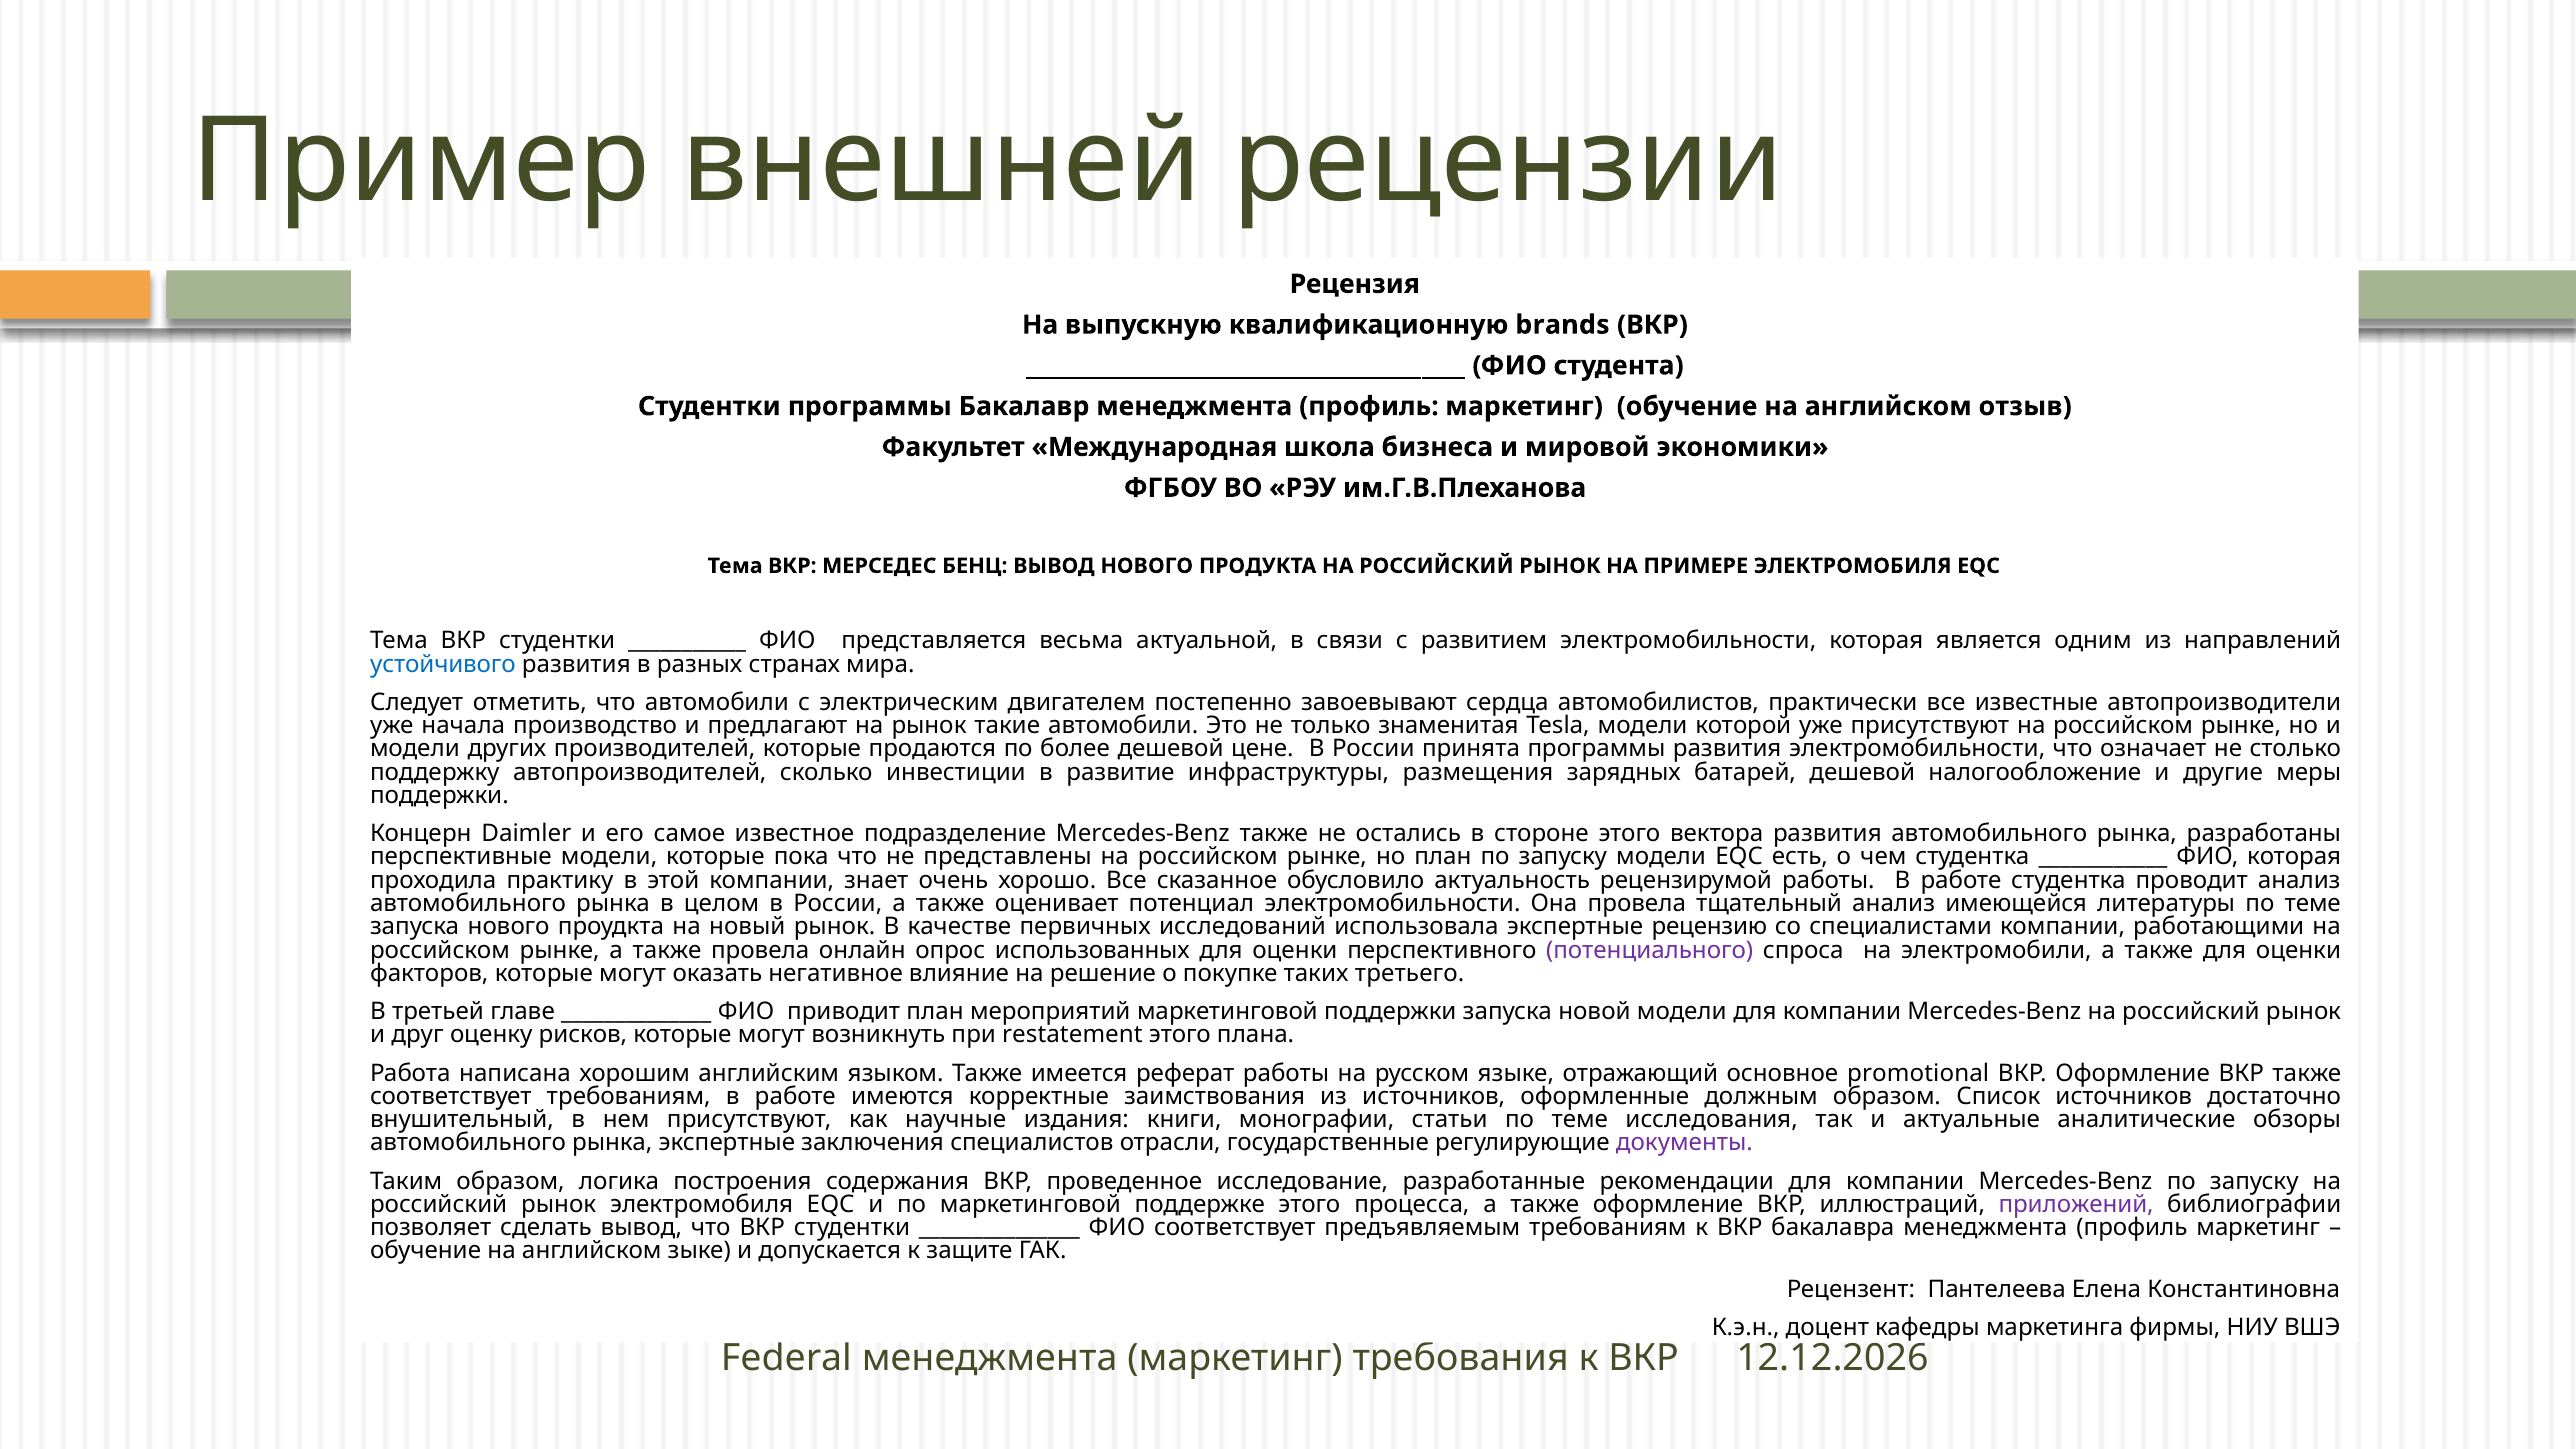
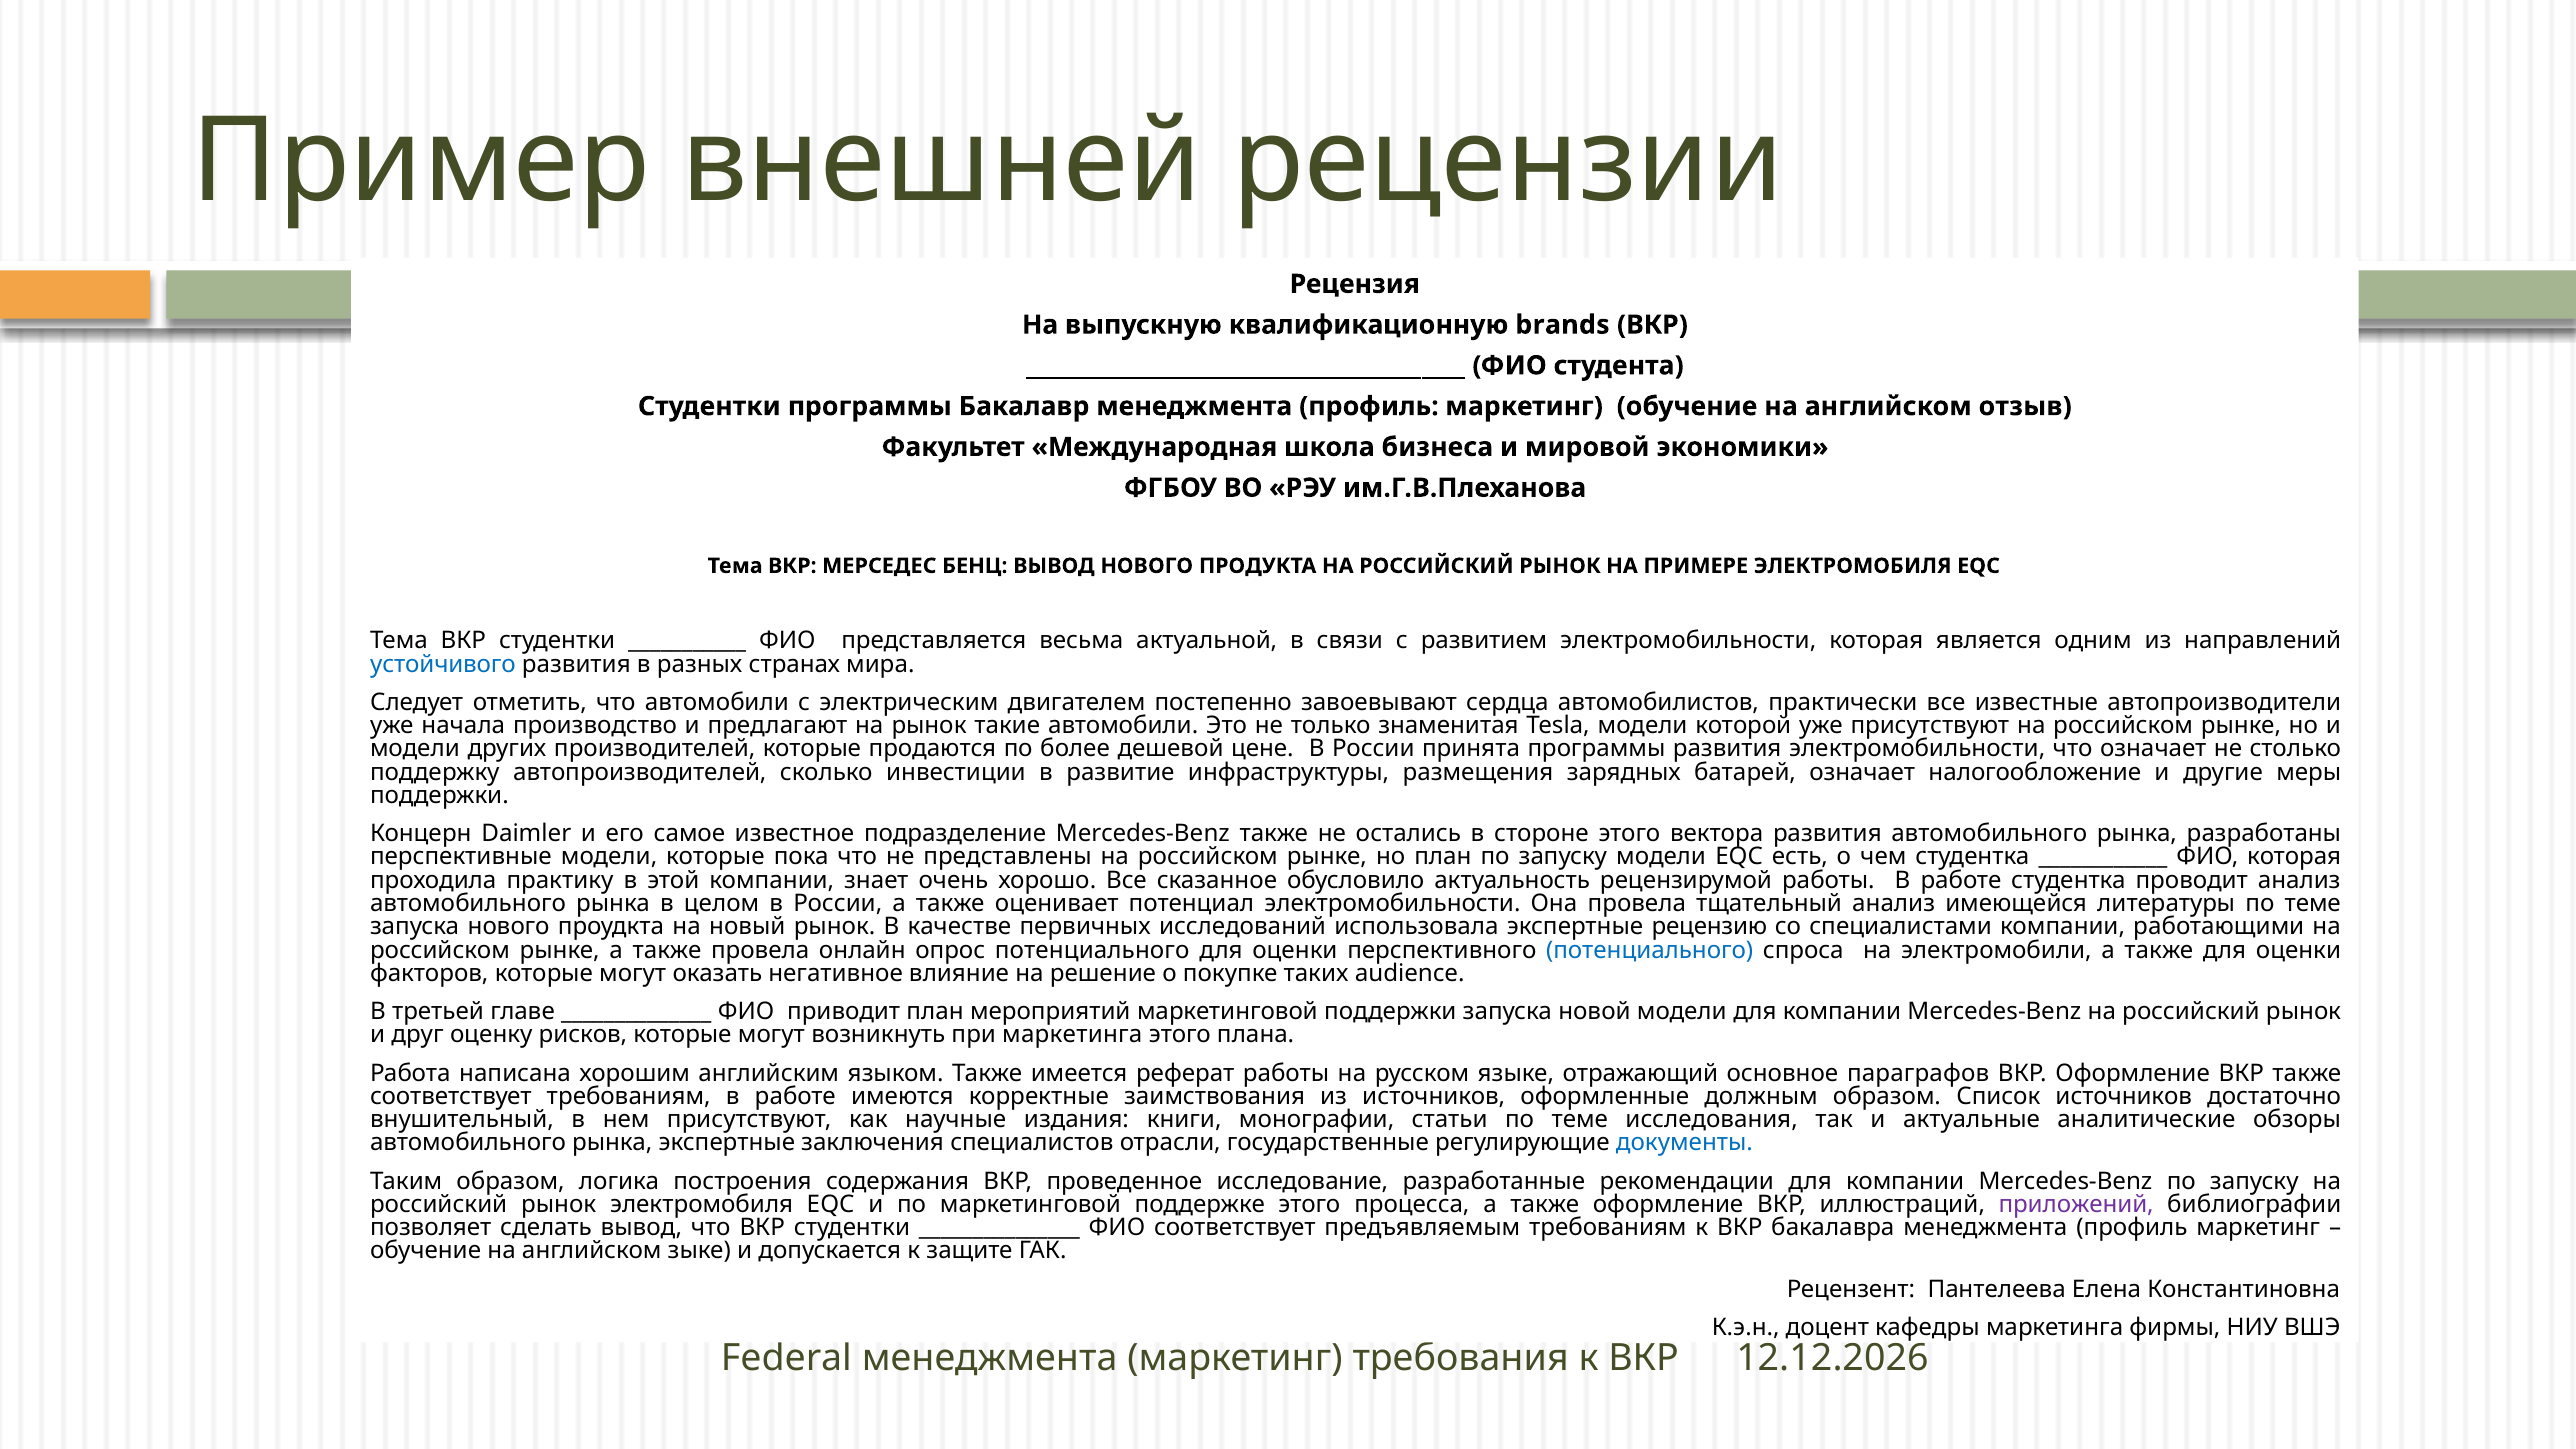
батарей дешевой: дешевой -> означает (1862, 772)
опрос использованных: использованных -> потенциального (1092, 950)
потенциального colour: purple -> blue (1650, 950)
третьего: третьего -> audience (1410, 973)
при restatement: restatement -> маркетинга (1072, 1035)
promotional: promotional -> параграфов (1918, 1073)
документы colour: purple -> blue (1684, 1143)
